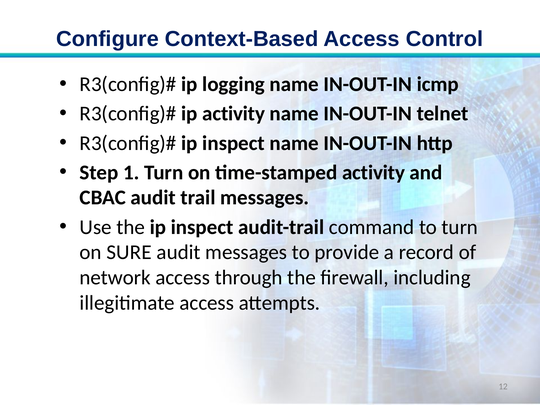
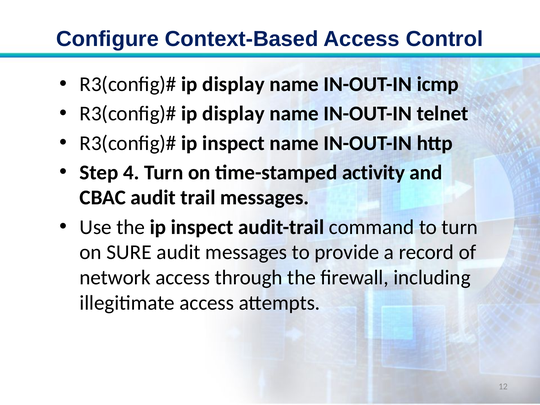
logging: logging -> display (233, 84)
activity: activity -> display (233, 114)
1: 1 -> 4 (131, 173)
